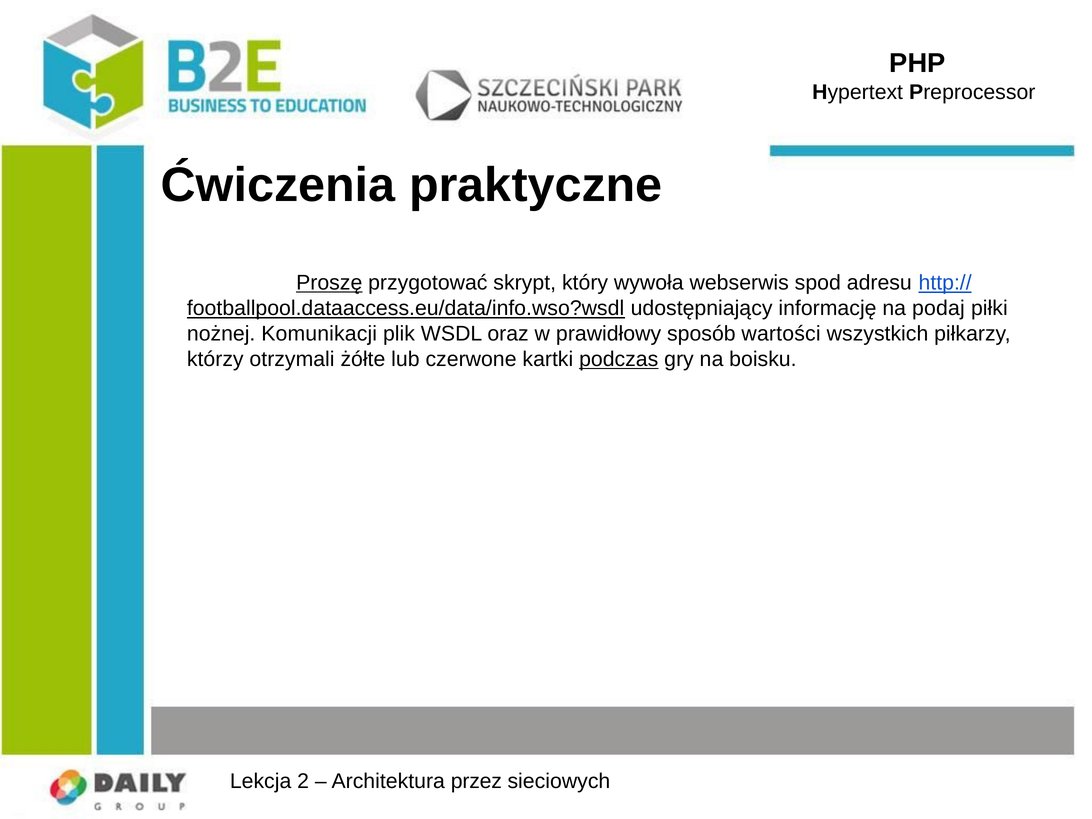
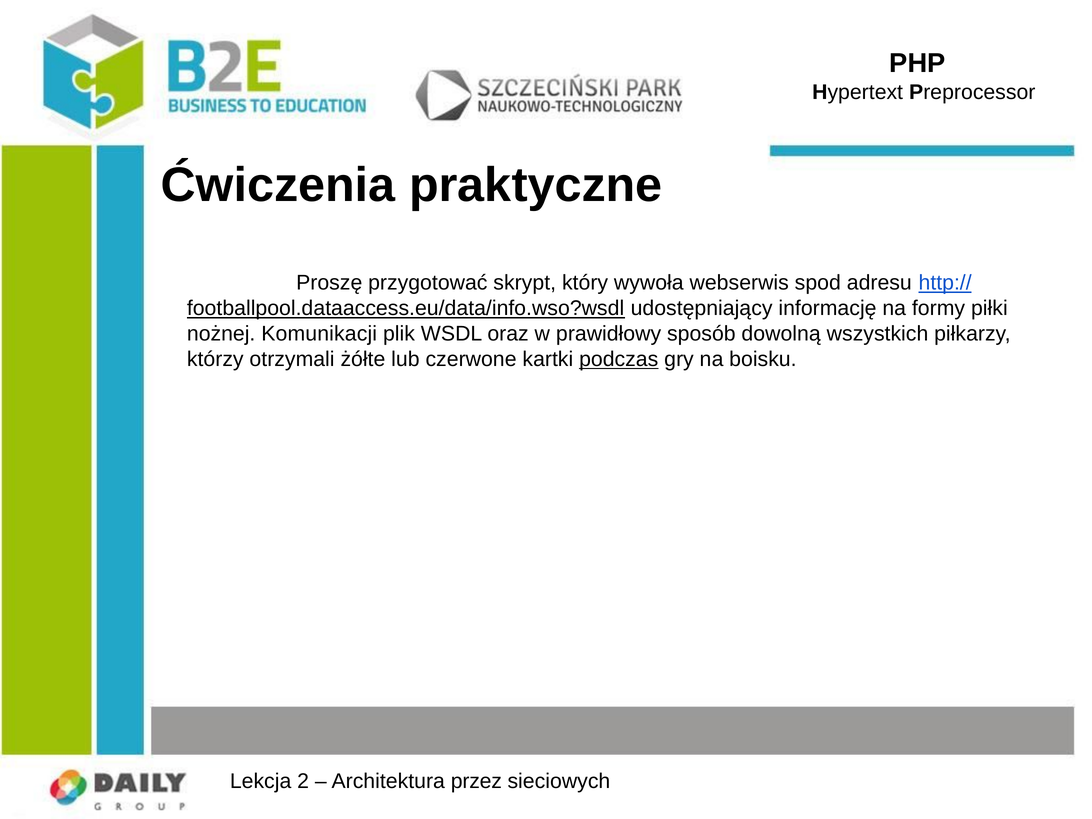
Proszę underline: present -> none (329, 283)
podaj: podaj -> formy (939, 308)
wartości: wartości -> dowolną (781, 334)
